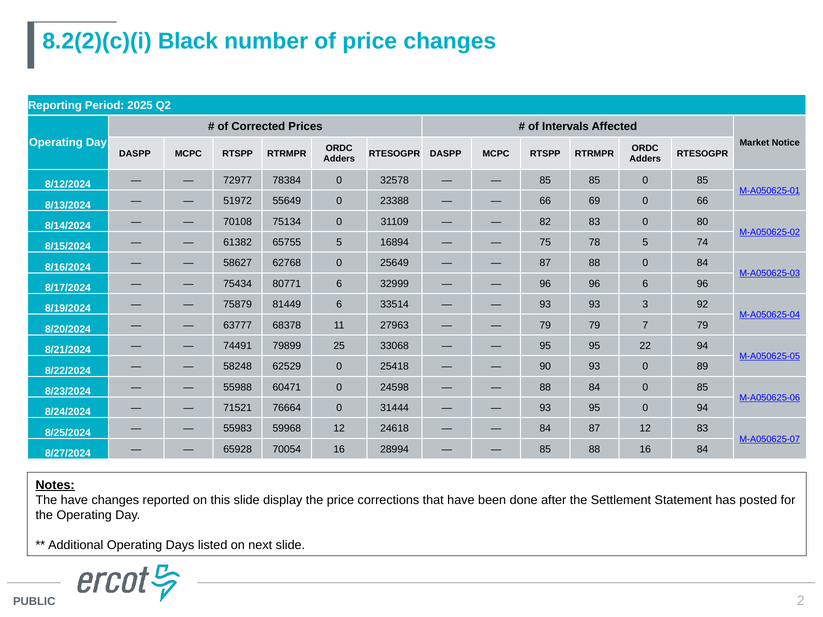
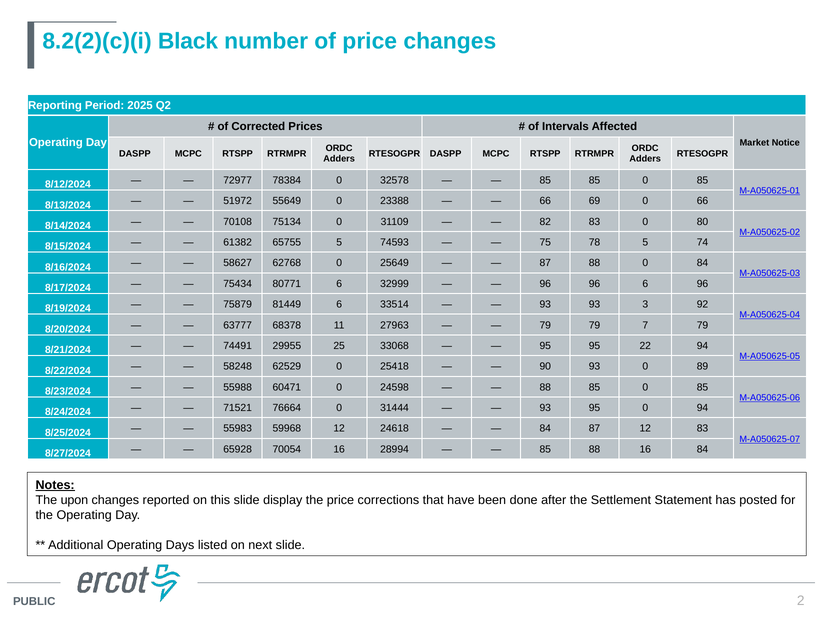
16894: 16894 -> 74593 (395, 242)
79899: 79899 -> 29955 (287, 346)
88 84: 84 -> 85 (594, 387)
The have: have -> upon (74, 500)
